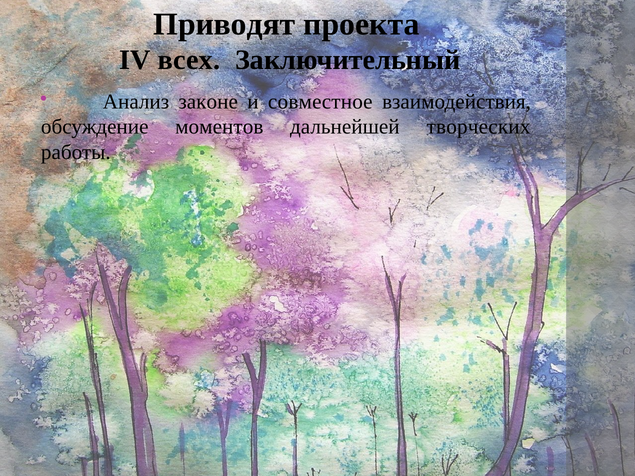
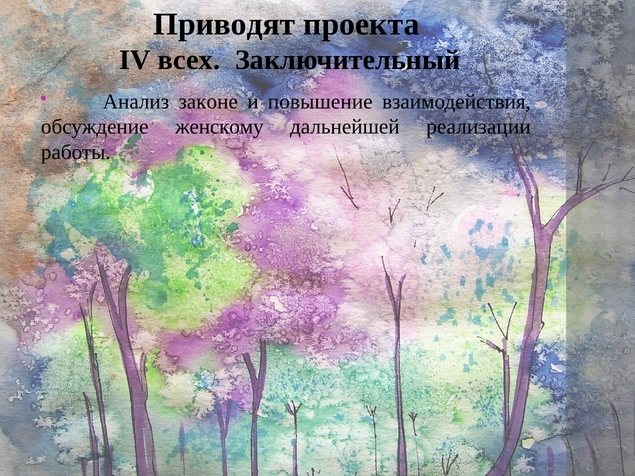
совместное: совместное -> повышение (320, 102)
моментов: моментов -> женскому (219, 127)
творческих: творческих -> реализации (479, 127)
